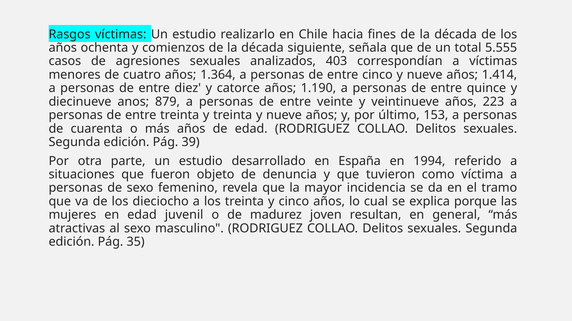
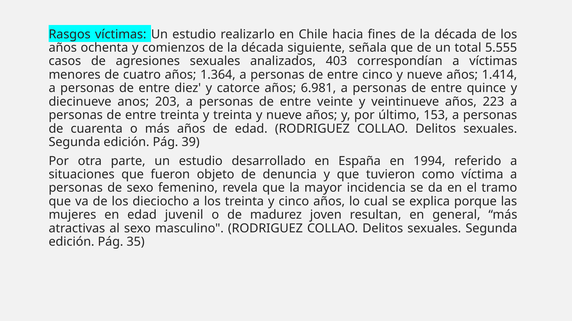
1.190: 1.190 -> 6.981 (318, 88)
879: 879 -> 203 (167, 102)
